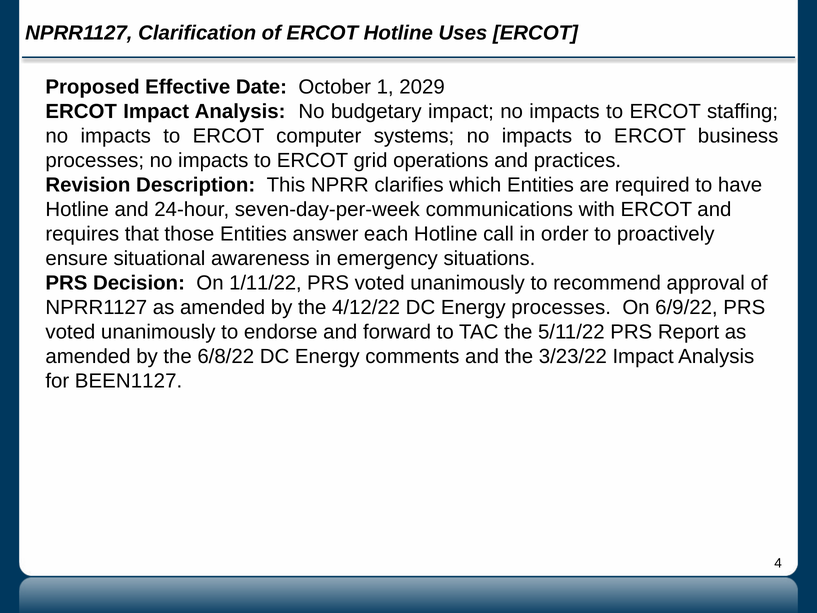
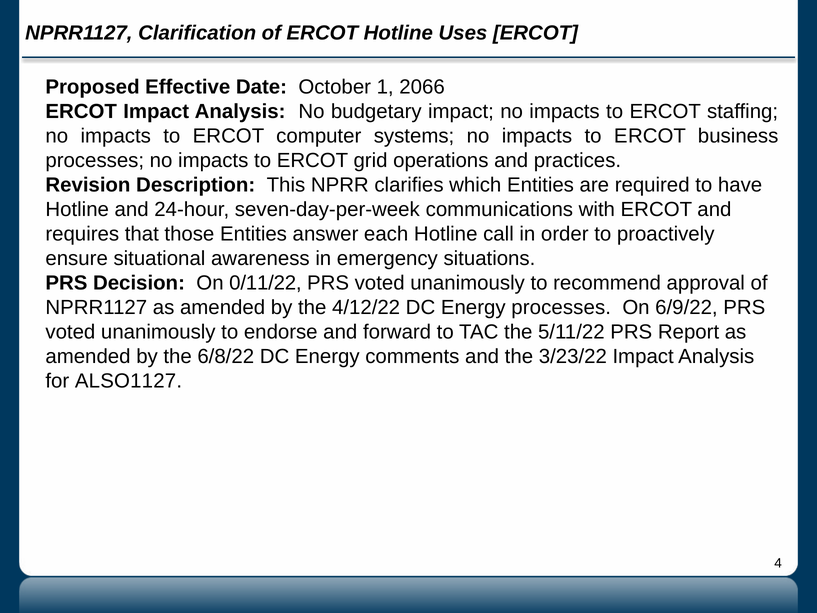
2029: 2029 -> 2066 (422, 87)
1/11/22: 1/11/22 -> 0/11/22 (265, 283)
BEEN1127: BEEN1127 -> ALSO1127 (128, 381)
